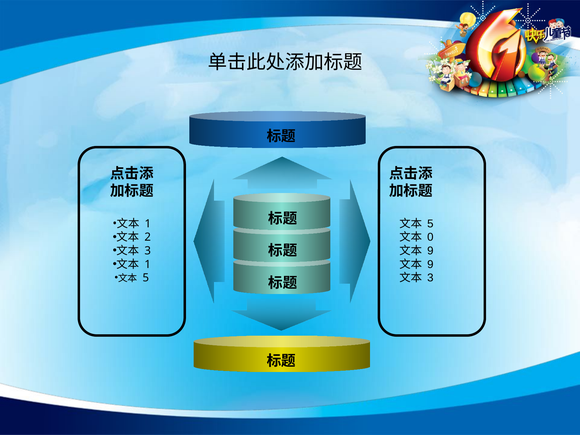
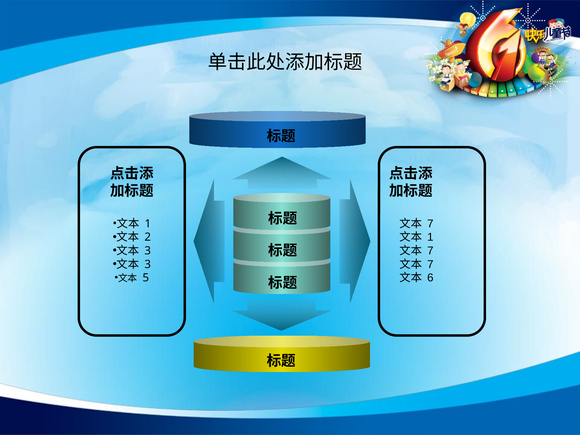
5: 5 -> 7 (430, 224)
0: 0 -> 1 (430, 237)
9: 9 -> 7 (430, 251)
1: 1 -> 3 (148, 264)
9: 9 -> 7 (430, 264)
3: 3 -> 6 (430, 278)
